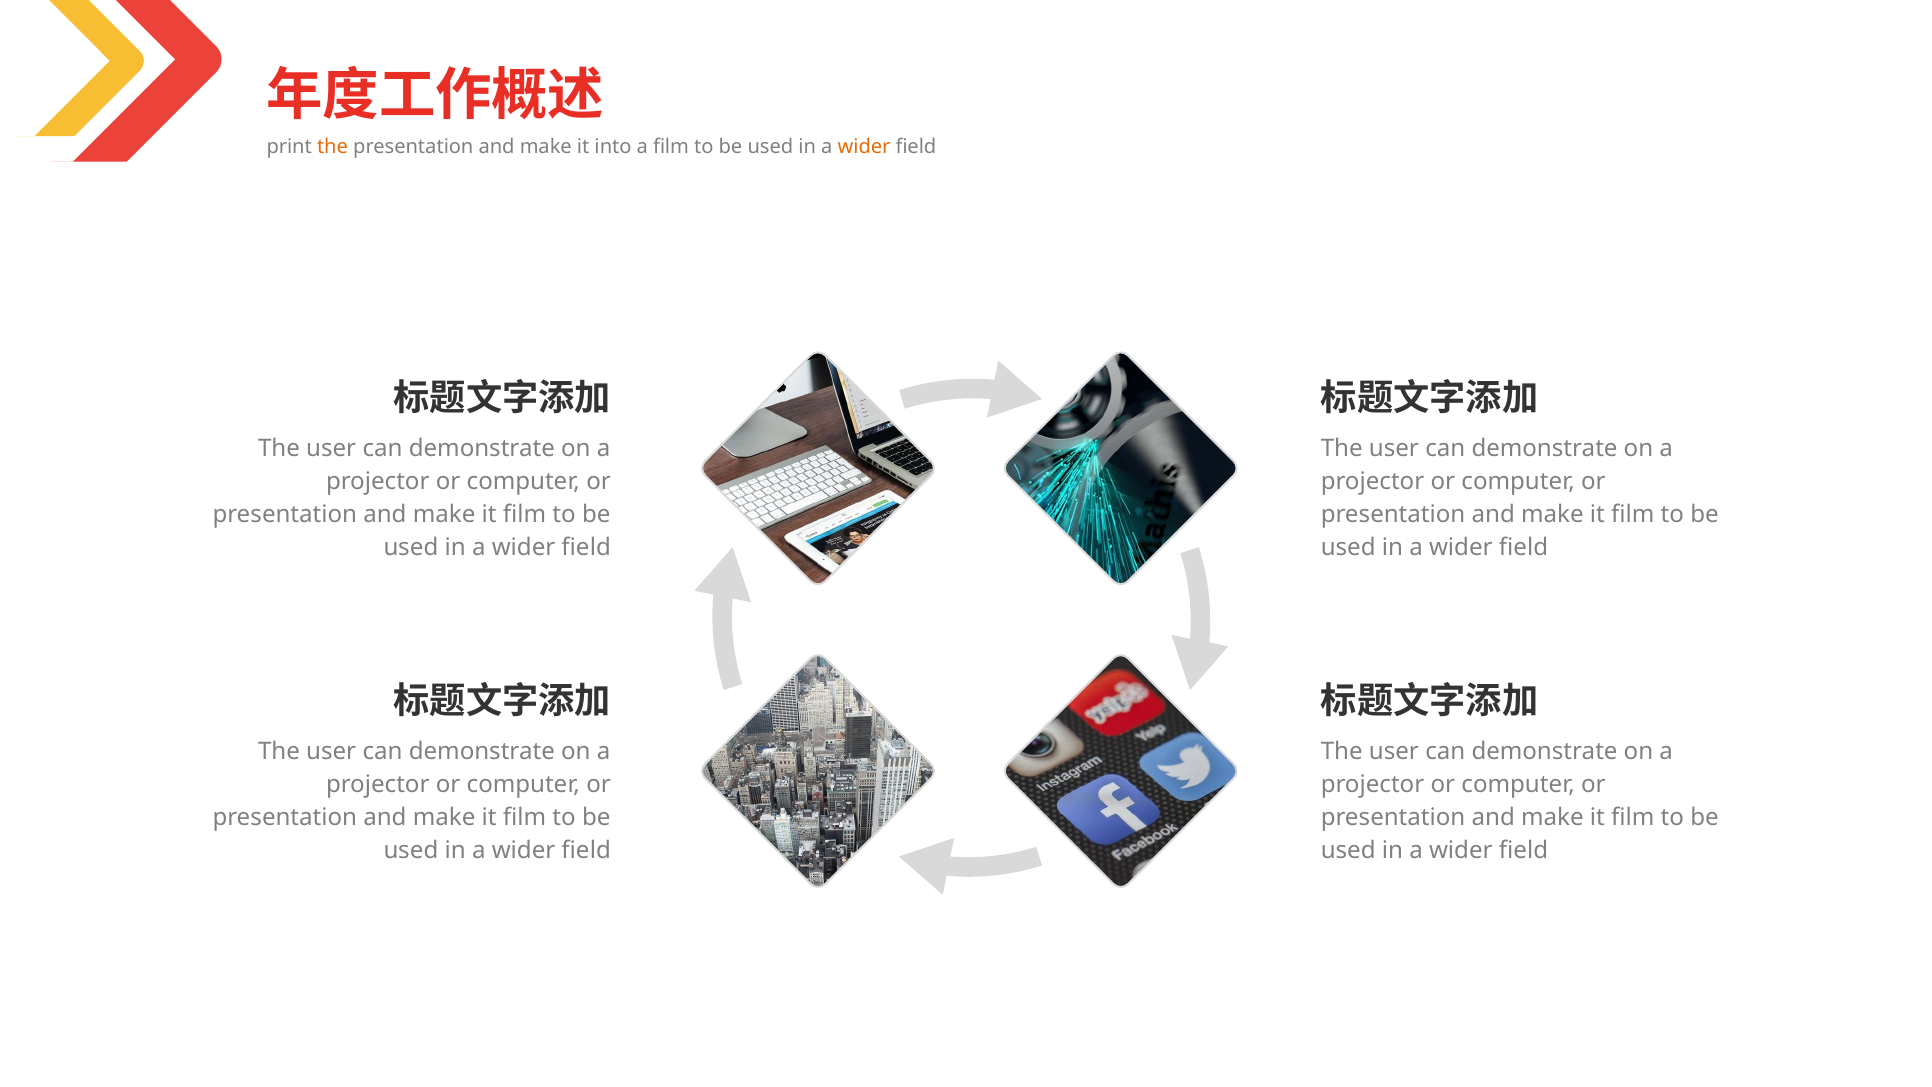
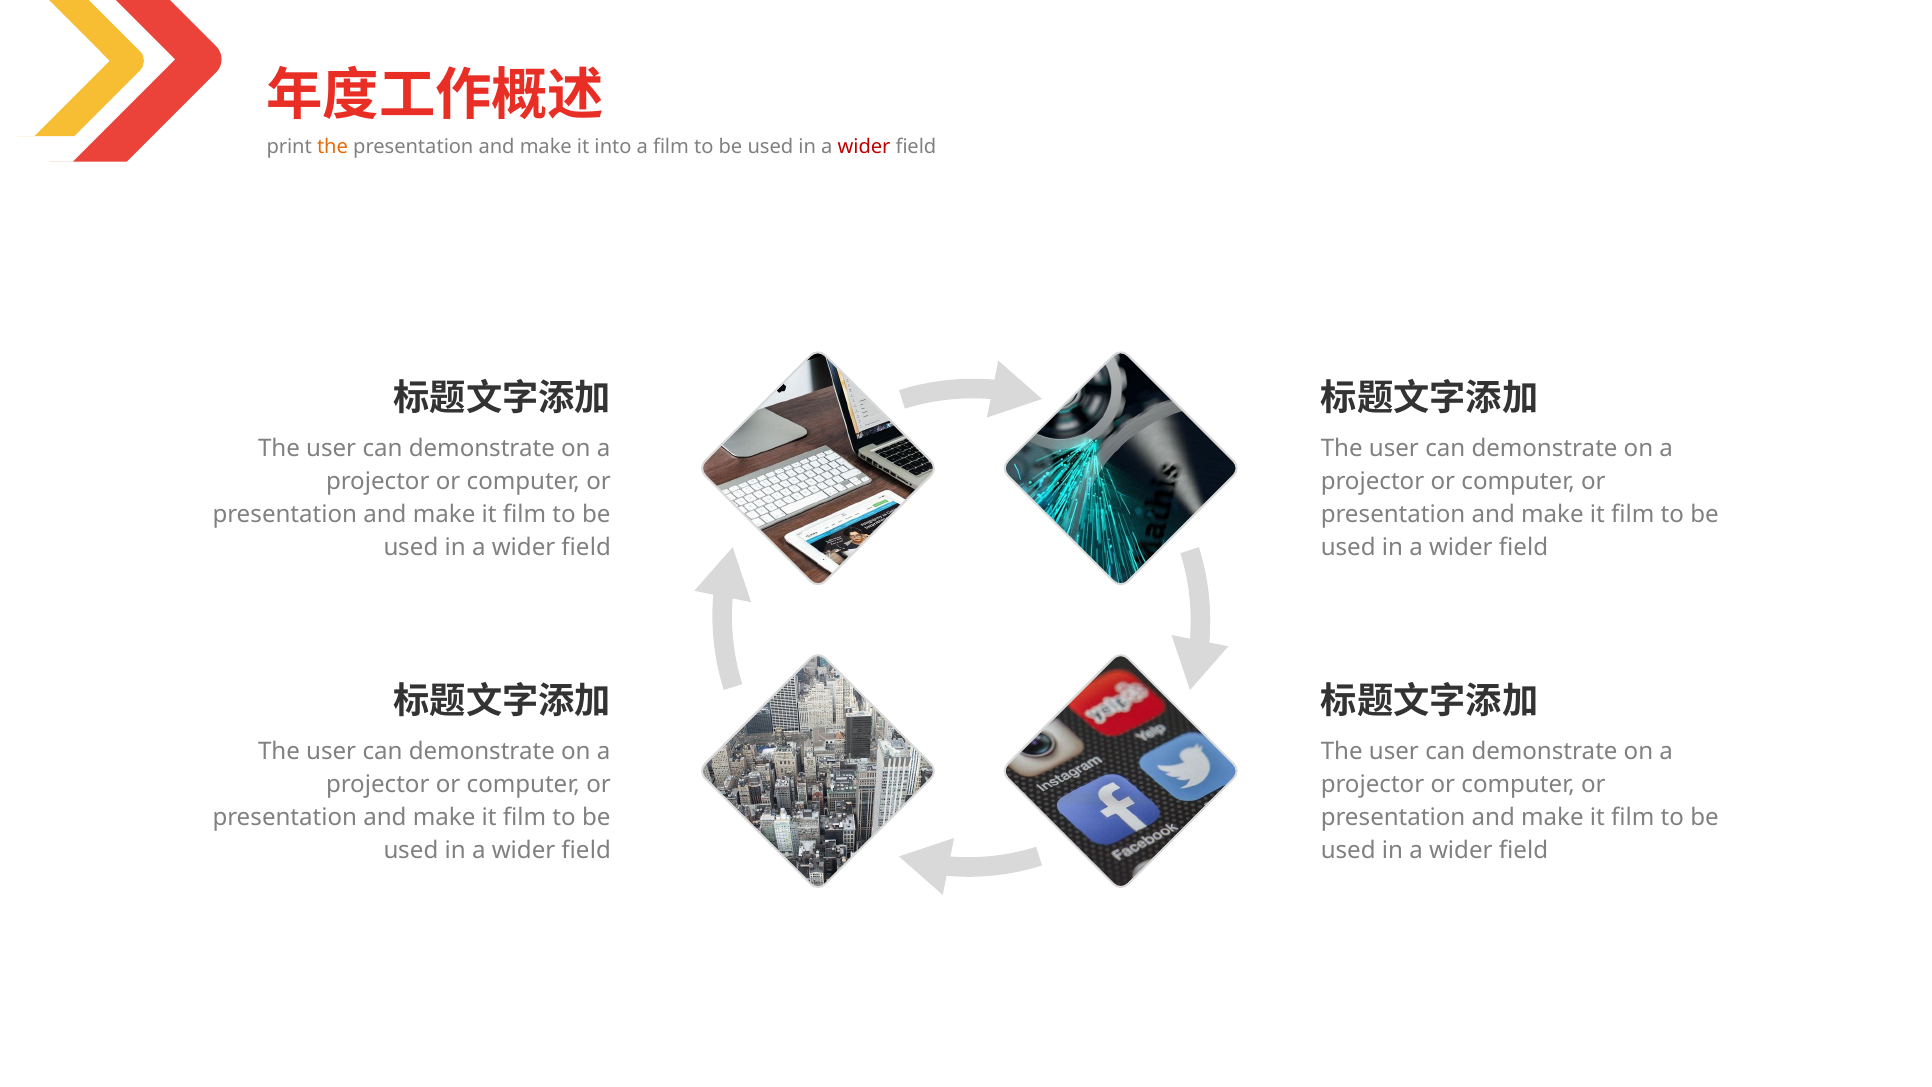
wider colour: orange -> red (864, 147)
